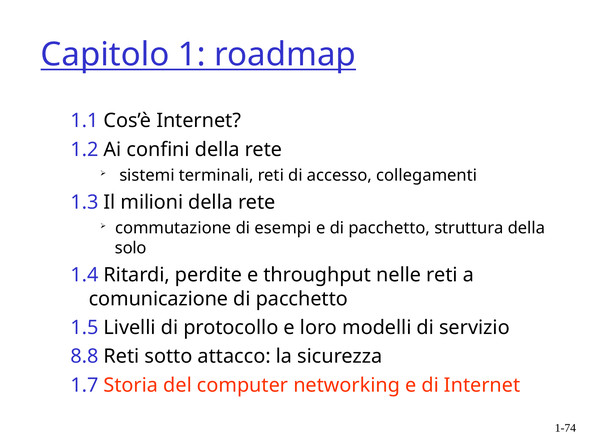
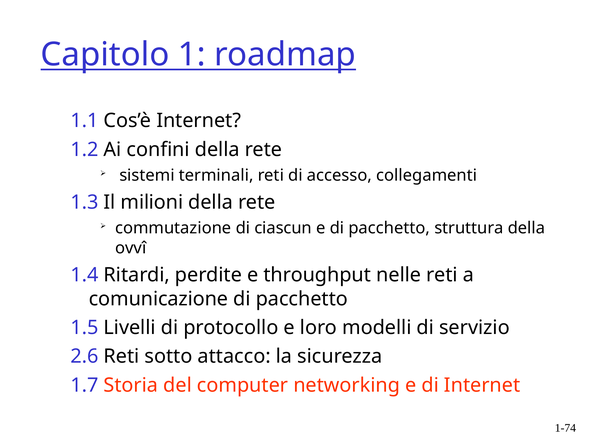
esempi: esempi -> ciascun (283, 228)
solo: solo -> ovvî (131, 248)
8.8: 8.8 -> 2.6 (84, 356)
